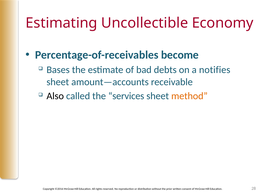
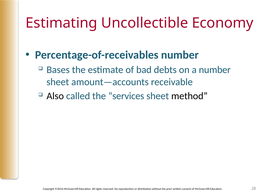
Percentage-of-receivables become: become -> number (180, 55)
a notifies: notifies -> number (215, 70)
method colour: orange -> black (189, 96)
